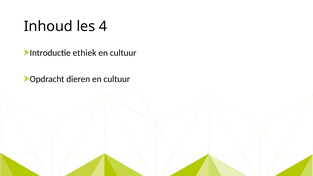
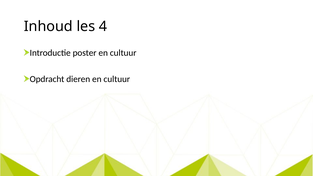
ethiek: ethiek -> poster (85, 53)
